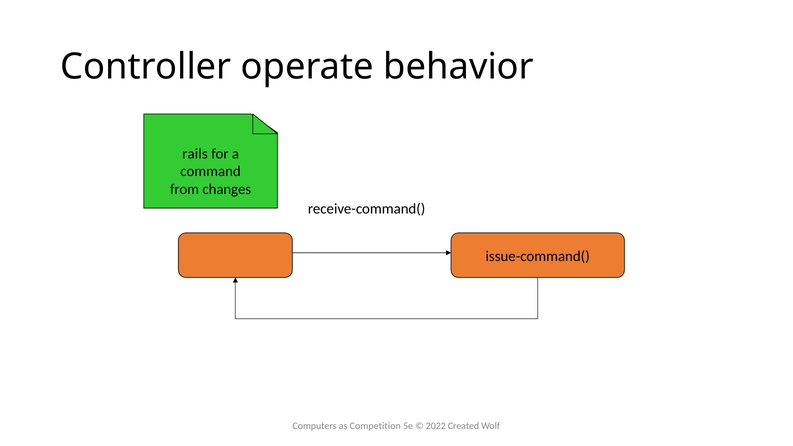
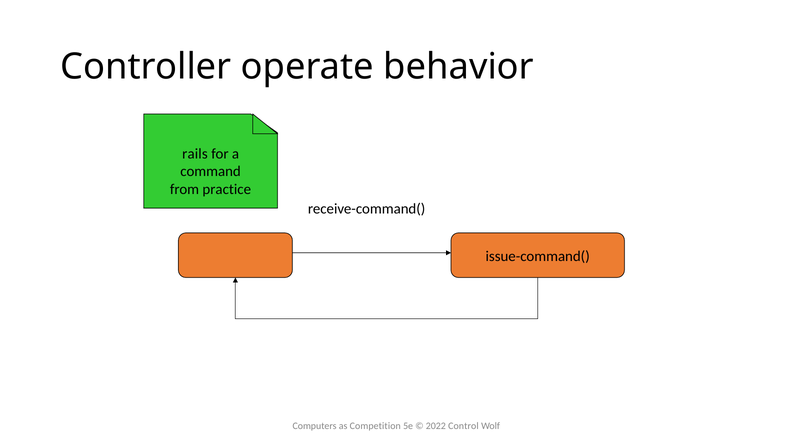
changes: changes -> practice (227, 189)
Created: Created -> Control (463, 426)
